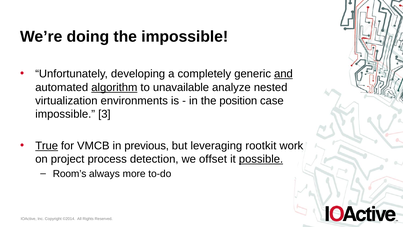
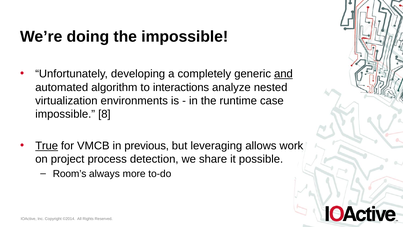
algorithm underline: present -> none (114, 87)
unavailable: unavailable -> interactions (181, 87)
position: position -> runtime (238, 101)
3: 3 -> 8 (104, 114)
rootkit: rootkit -> allows (261, 145)
offset: offset -> share (213, 159)
possible underline: present -> none (261, 159)
